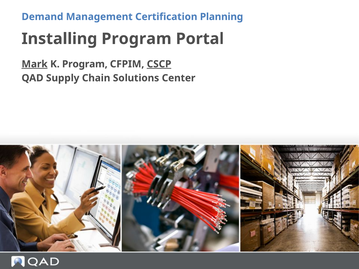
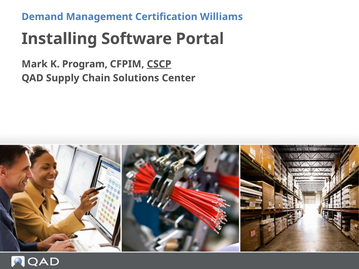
Planning: Planning -> Williams (221, 17)
Installing Program: Program -> Software (137, 39)
Mark underline: present -> none (35, 64)
